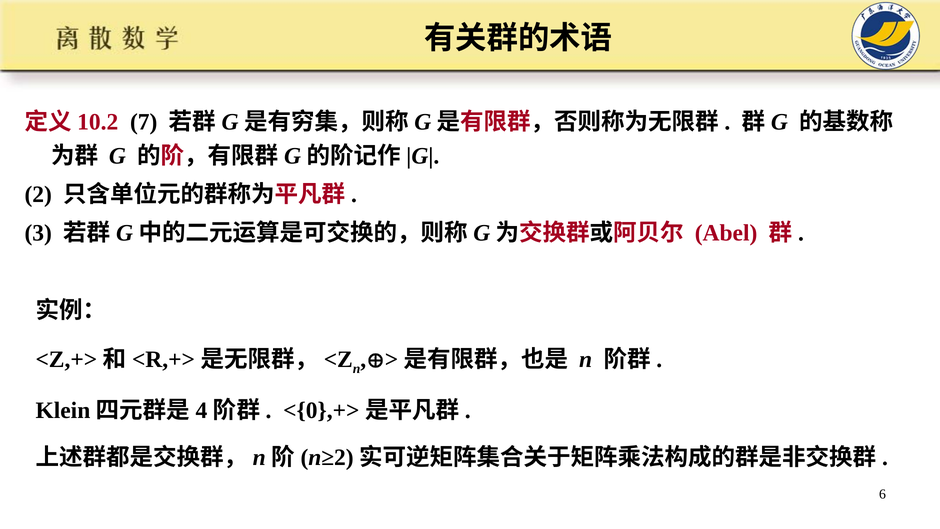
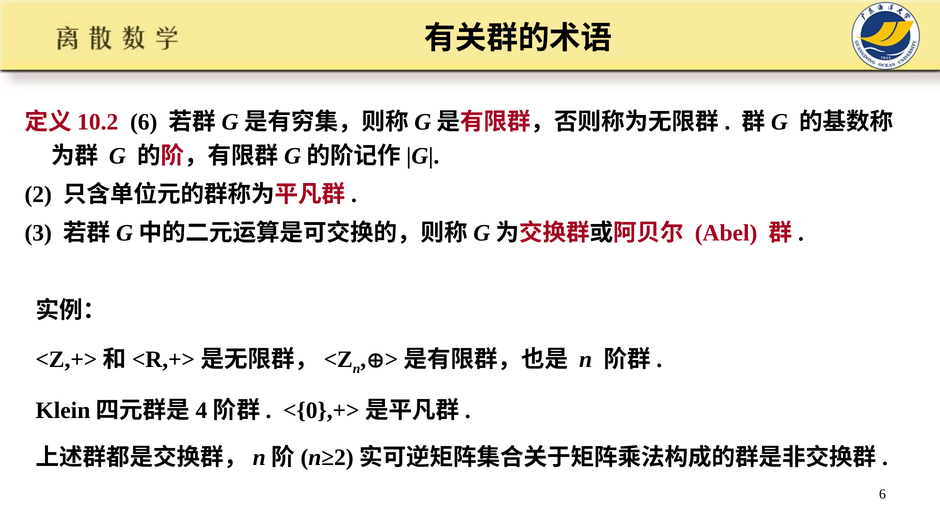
7: 7 -> 6 (144, 122)
